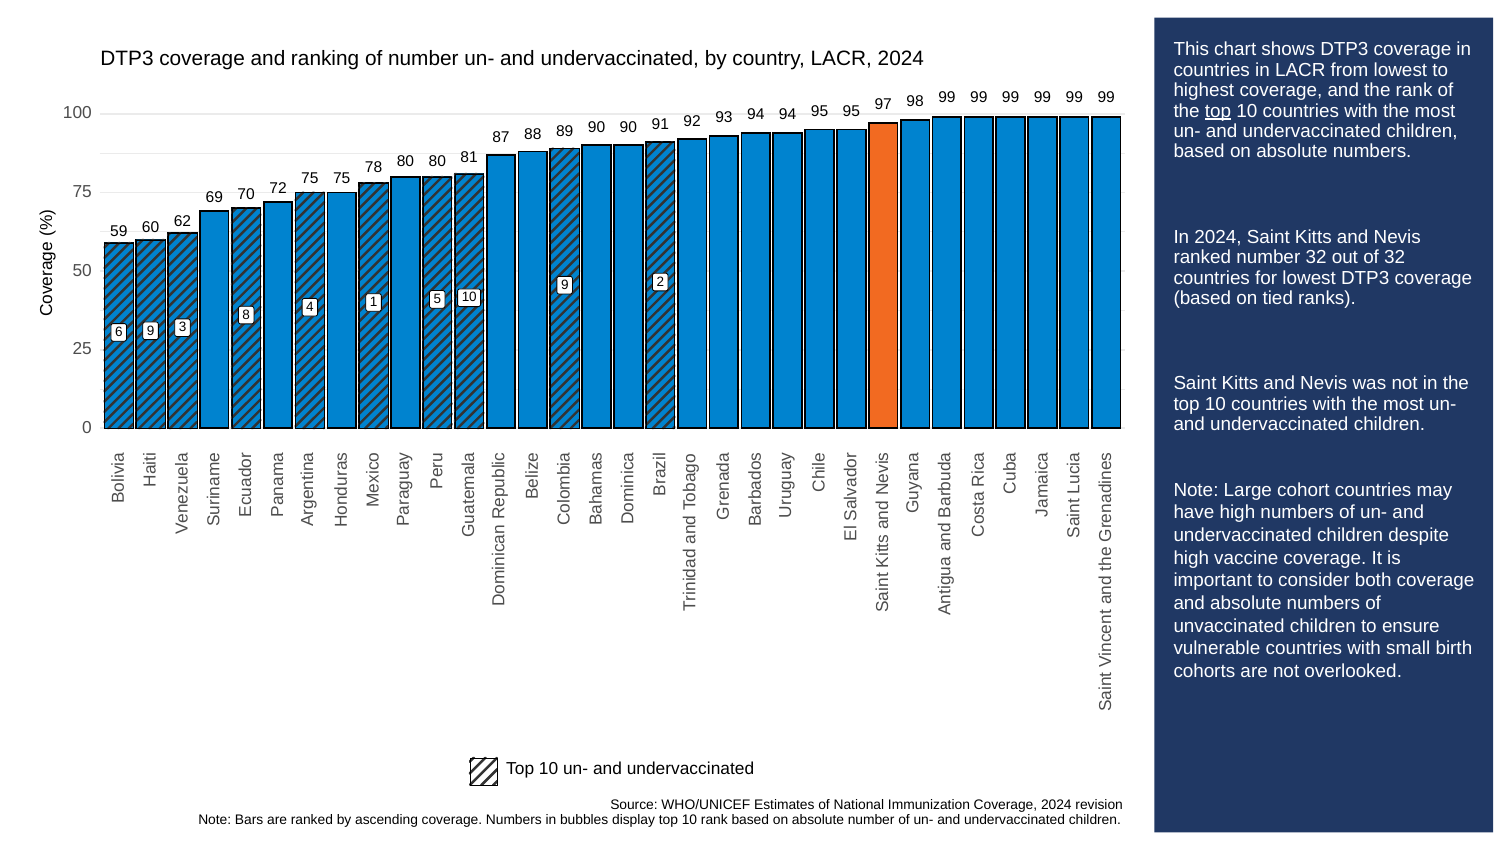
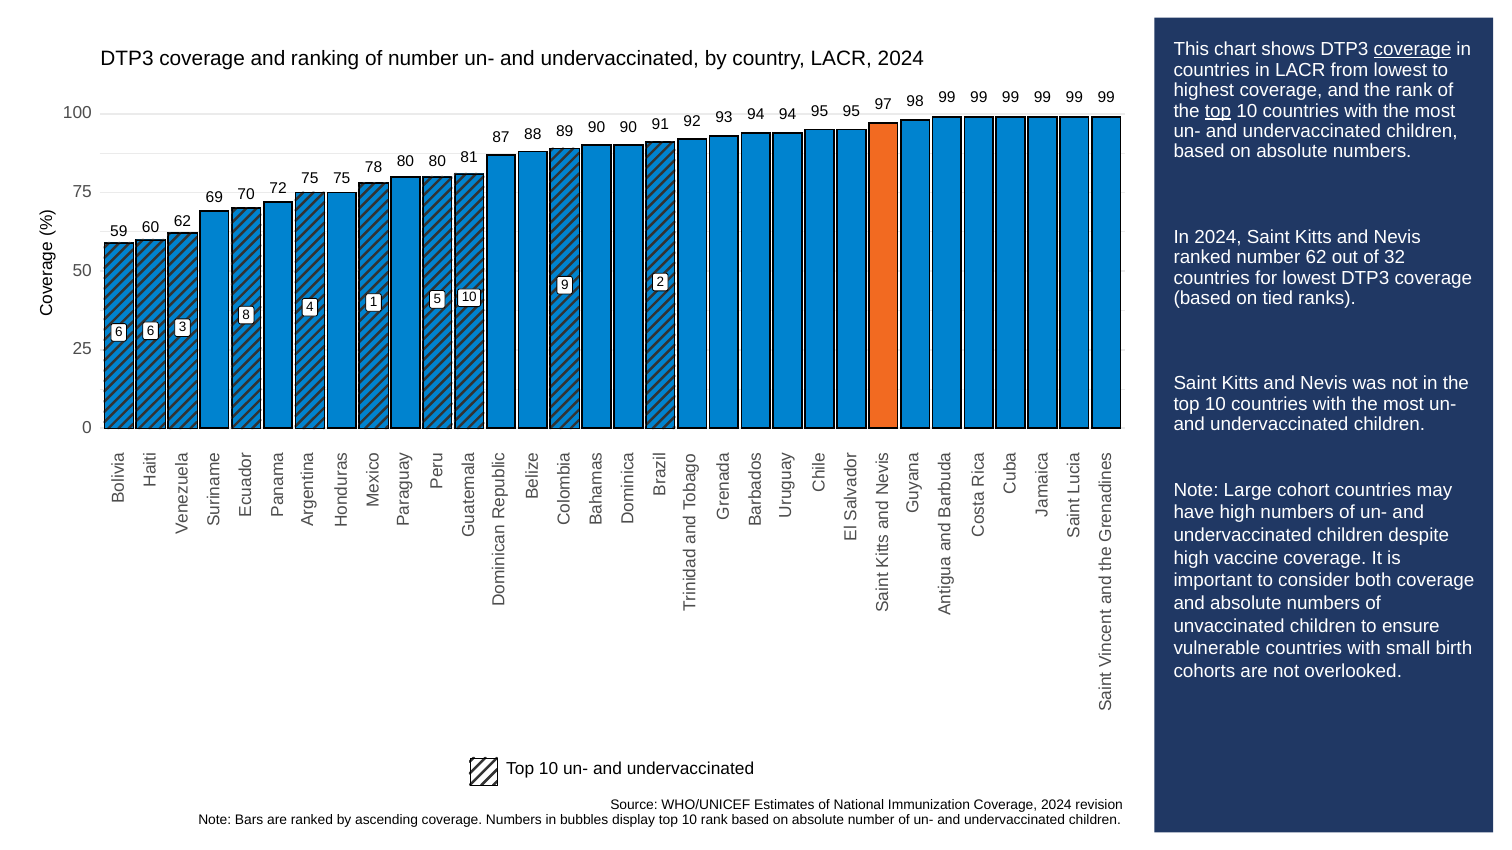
coverage underline: none -> present (1412, 50)
number 32: 32 -> 62 (1316, 258)
6 9: 9 -> 6 (151, 331)
